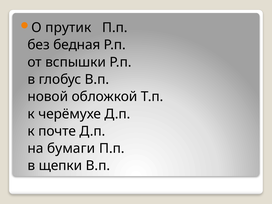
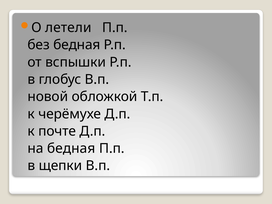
прутик: прутик -> летели (68, 28)
на бумаги: бумаги -> бедная (71, 148)
